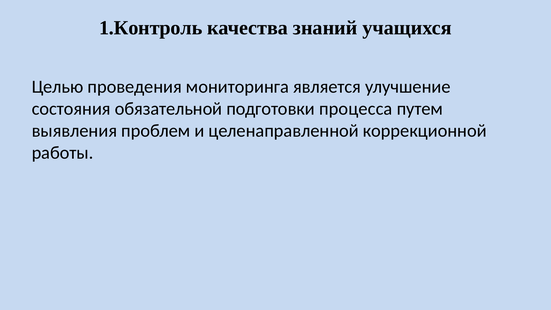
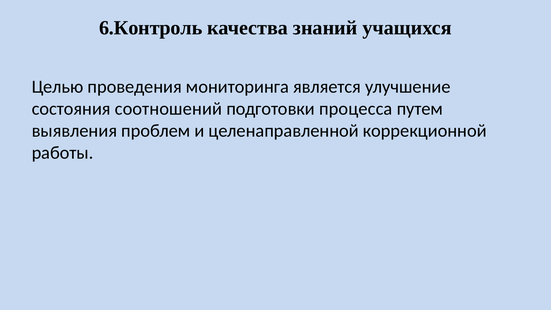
1.Контроль: 1.Контроль -> 6.Контроль (151, 28)
обязательной: обязательной -> соотношений (168, 109)
